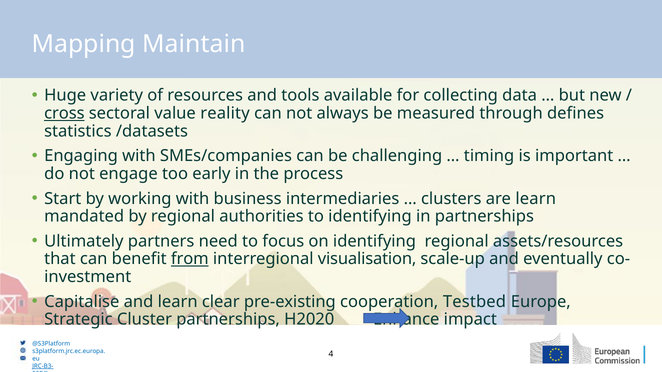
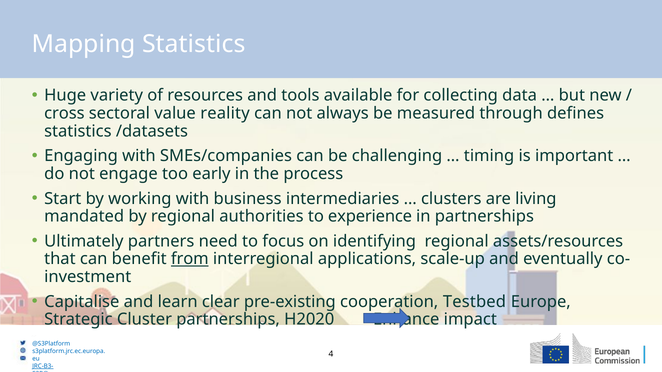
Mapping Maintain: Maintain -> Statistics (194, 44)
cross underline: present -> none (64, 113)
are learn: learn -> living (536, 199)
to identifying: identifying -> experience (370, 217)
visualisation: visualisation -> applications (367, 259)
